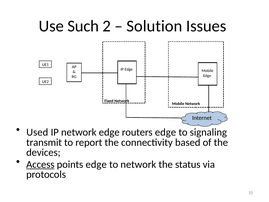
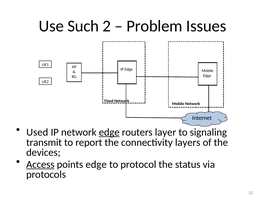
Solution: Solution -> Problem (154, 26)
edge underline: none -> present (109, 132)
routers edge: edge -> layer (166, 132)
based: based -> layers (188, 142)
to network: network -> protocol (138, 164)
